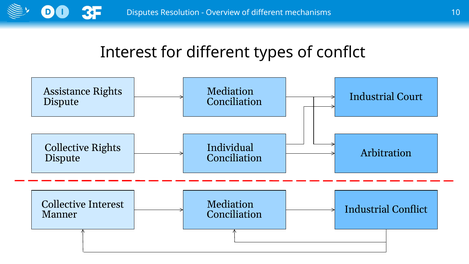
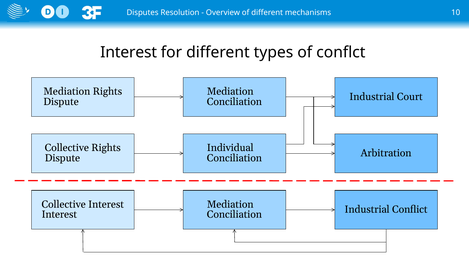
Assistance: Assistance -> Mediation (67, 91)
Manner: Manner -> Interest (59, 214)
